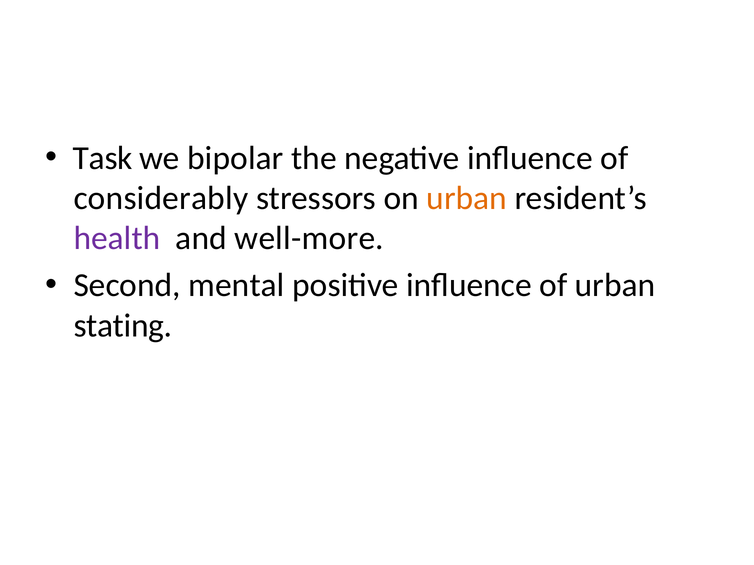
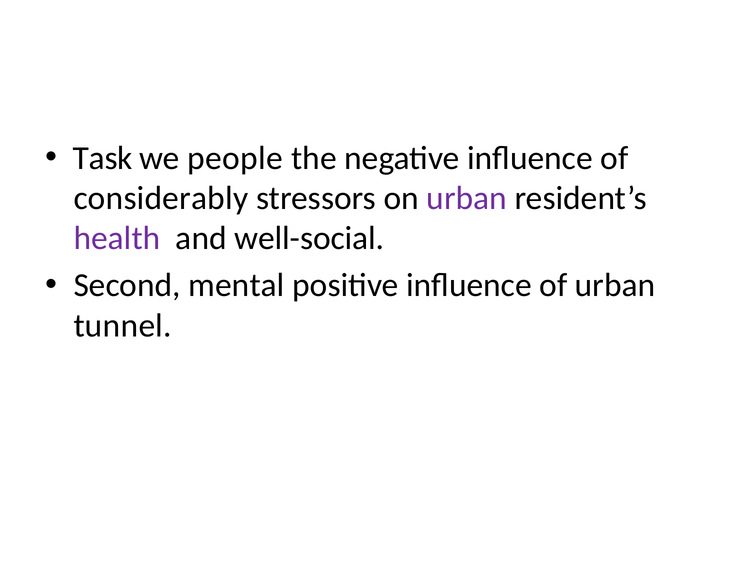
bipolar: bipolar -> people (235, 158)
urban colour: orange -> purple (467, 198)
well-more: well-more -> well-social (309, 239)
stating: stating -> tunnel (123, 326)
